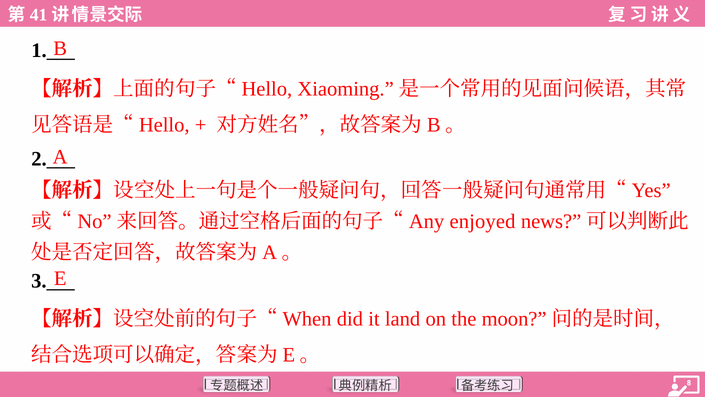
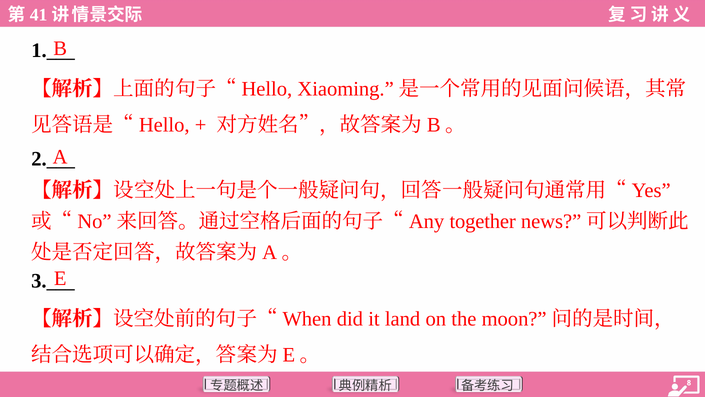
enjoyed: enjoyed -> together (483, 221)
